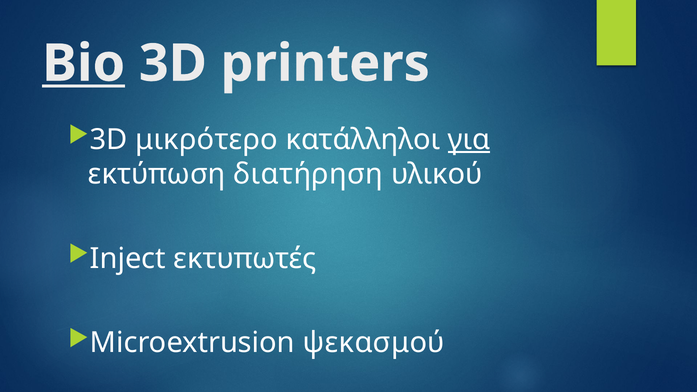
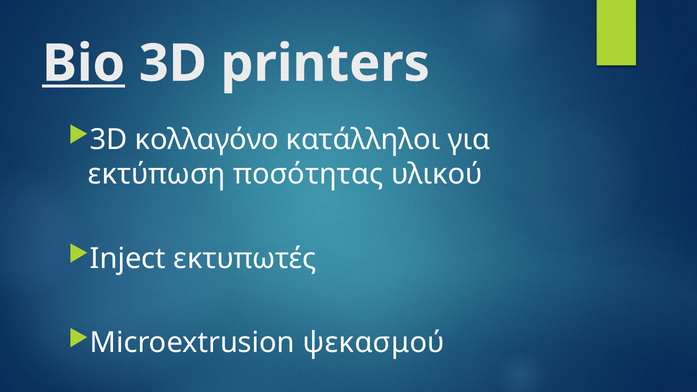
μικρότερο: μικρότερο -> κολλαγόνο (207, 139)
για underline: present -> none (469, 139)
διατήρηση: διατήρηση -> ποσότητας (308, 174)
